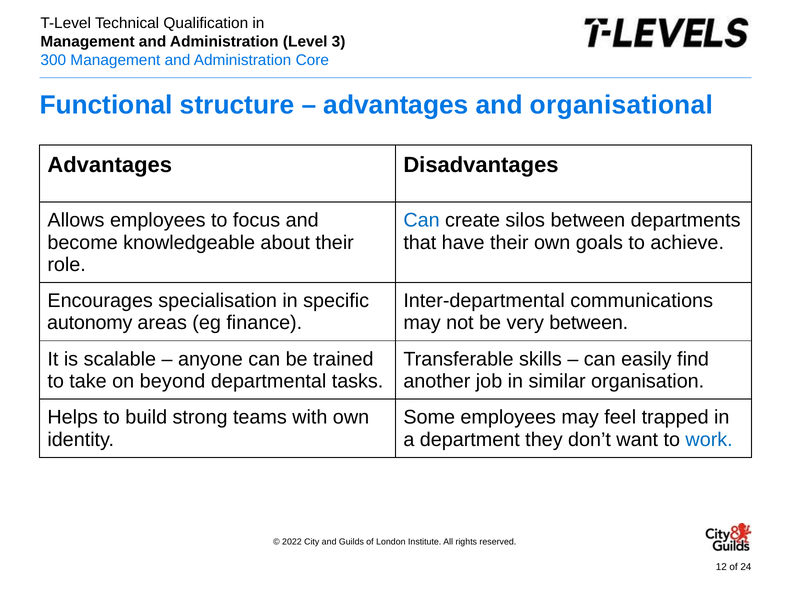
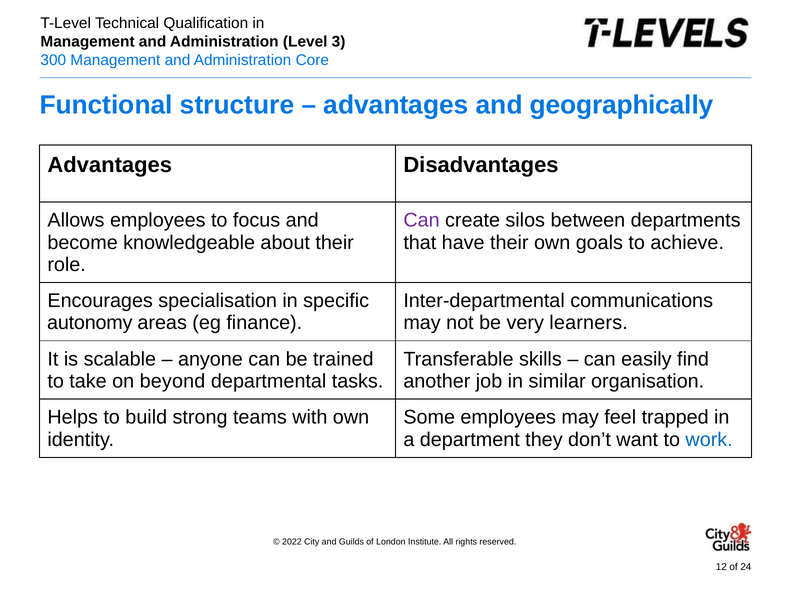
organisational: organisational -> geographically (622, 105)
Can colour: blue -> purple (422, 220)
very between: between -> learners (589, 323)
